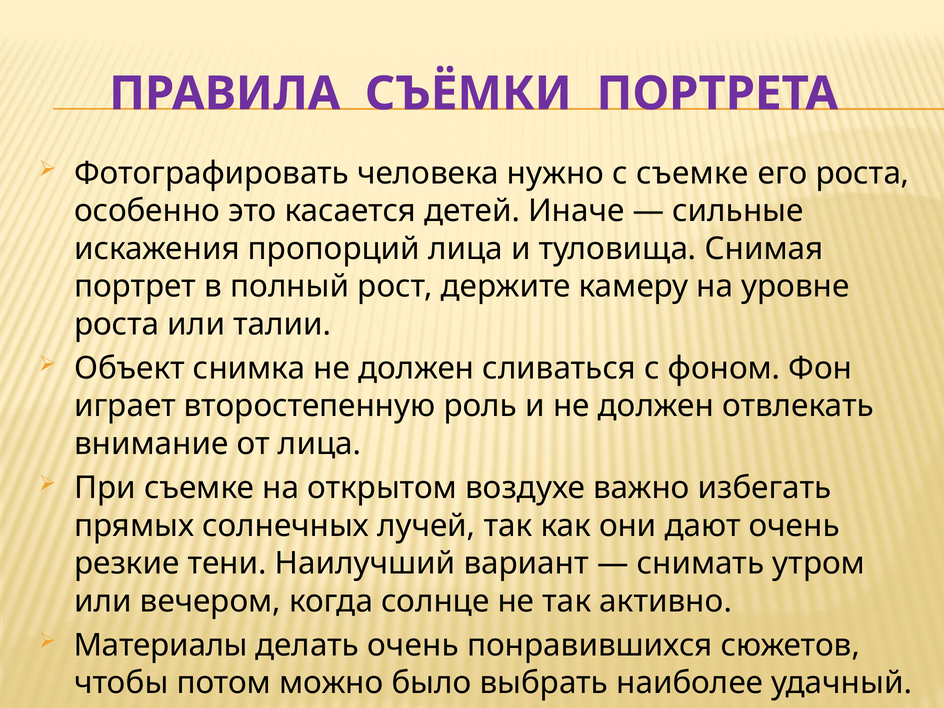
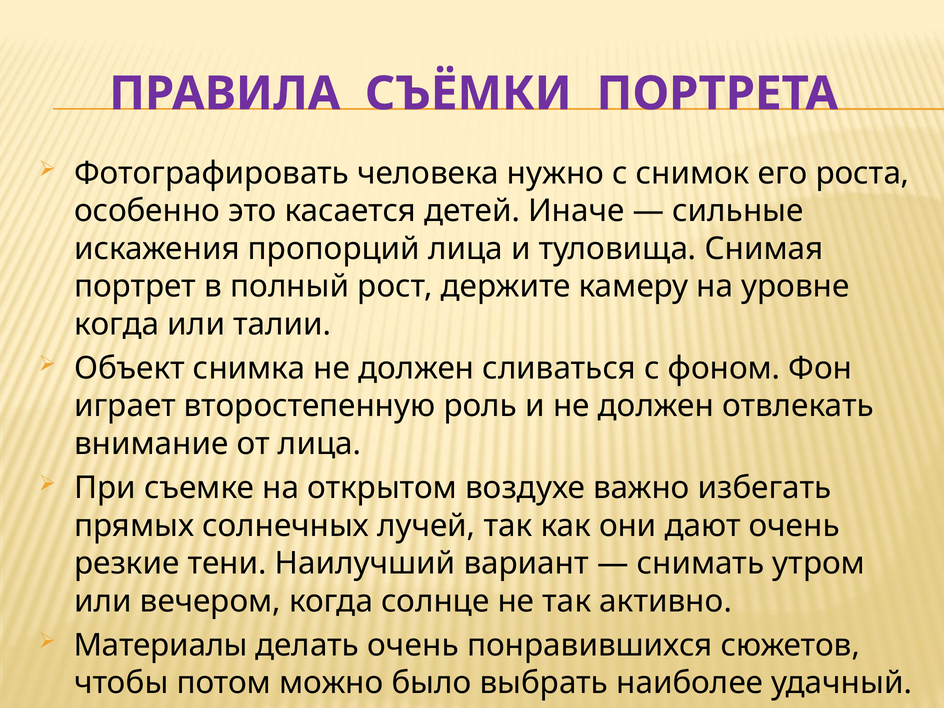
с съемке: съемке -> снимок (693, 173)
роста: роста -> когда (117, 324)
